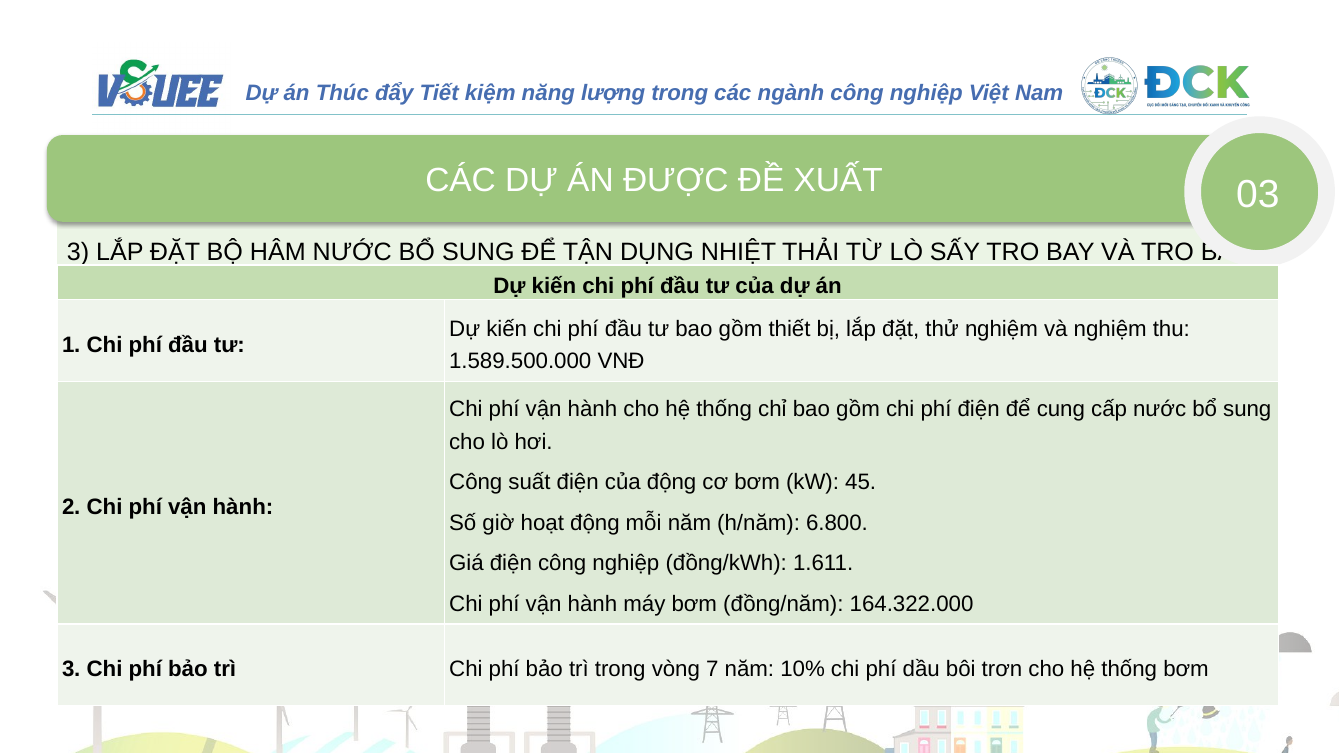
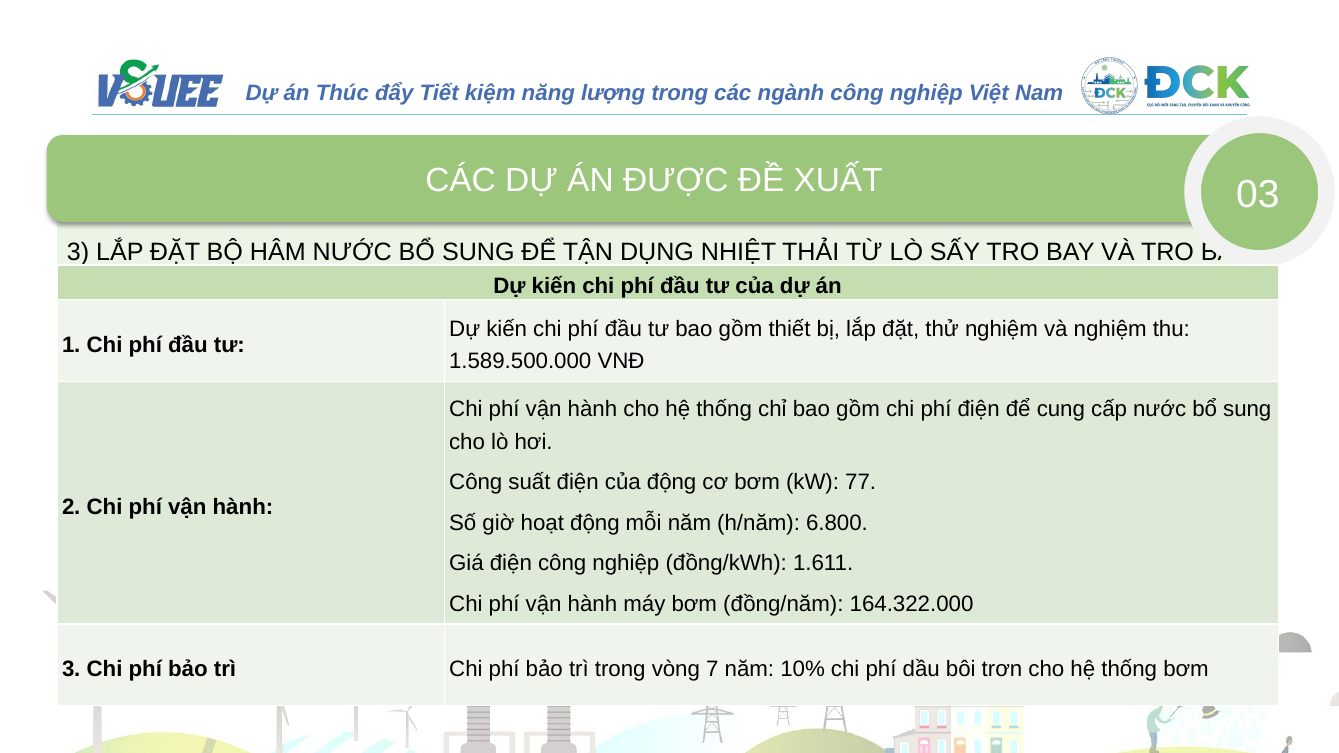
45: 45 -> 77 (861, 482)
